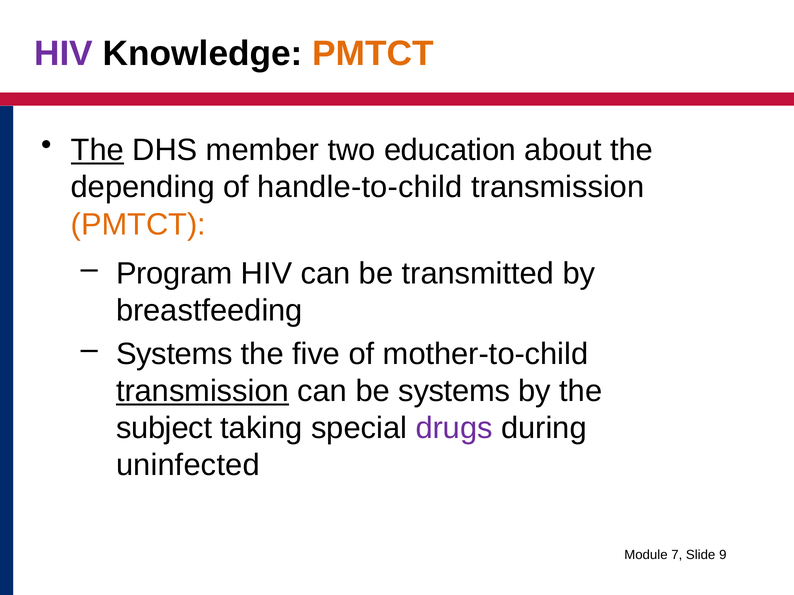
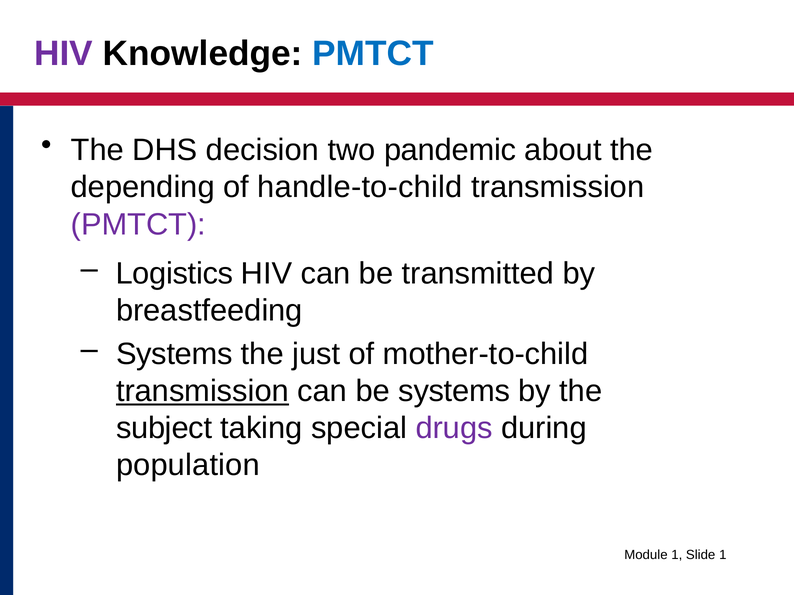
PMTCT colour: orange -> blue (373, 54)
The underline: present -> none (97, 150)
member: member -> decision (263, 150)
education: education -> pandemic (450, 150)
PMTCT colour: orange -> purple (138, 225)
Program: Program -> Logistics (174, 274)
five: five -> just (316, 354)
uninfected: uninfected -> population (188, 466)
Module 7: 7 -> 1 (677, 555)
Slide 9: 9 -> 1 (723, 555)
